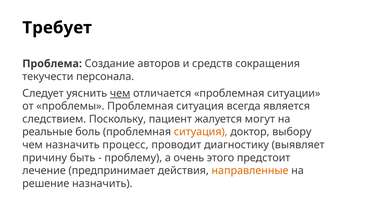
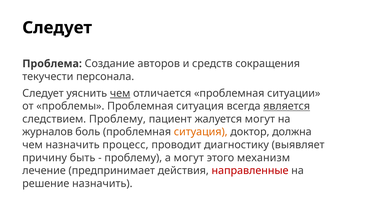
Требует: Требует -> Следует (57, 28)
является underline: none -> present (287, 106)
следствием Поскольку: Поскольку -> Проблему (117, 119)
реальные: реальные -> журналов (47, 132)
выбору: выбору -> должна (292, 132)
а очень: очень -> могут (189, 158)
предстоит: предстоит -> механизм (264, 158)
направленные colour: orange -> red (250, 171)
